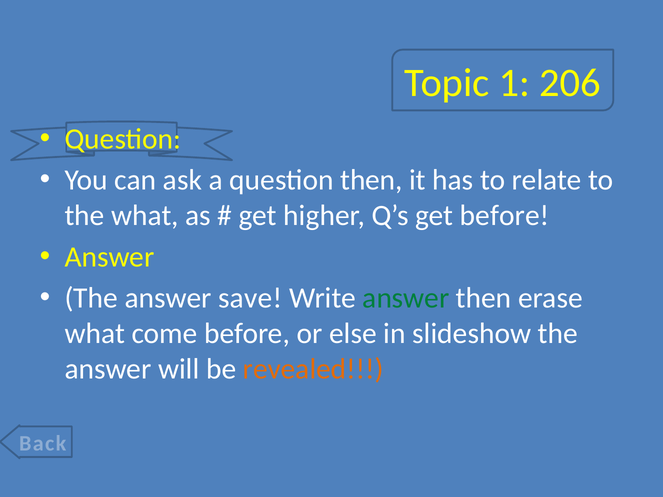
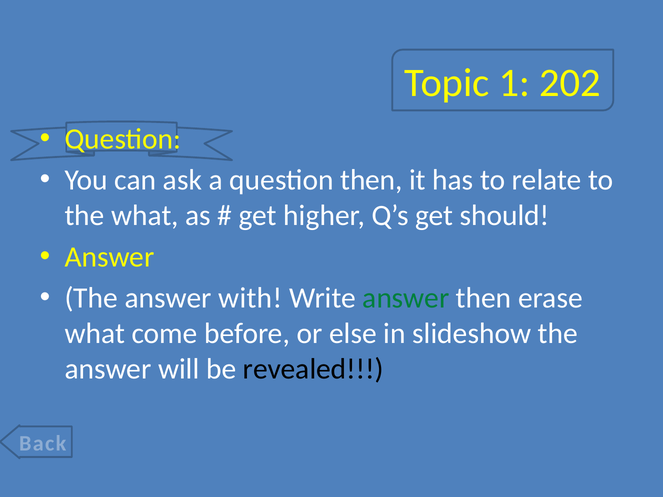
206: 206 -> 202 (570, 83)
get before: before -> should (505, 216)
save: save -> with (250, 298)
revealed colour: orange -> black (313, 369)
